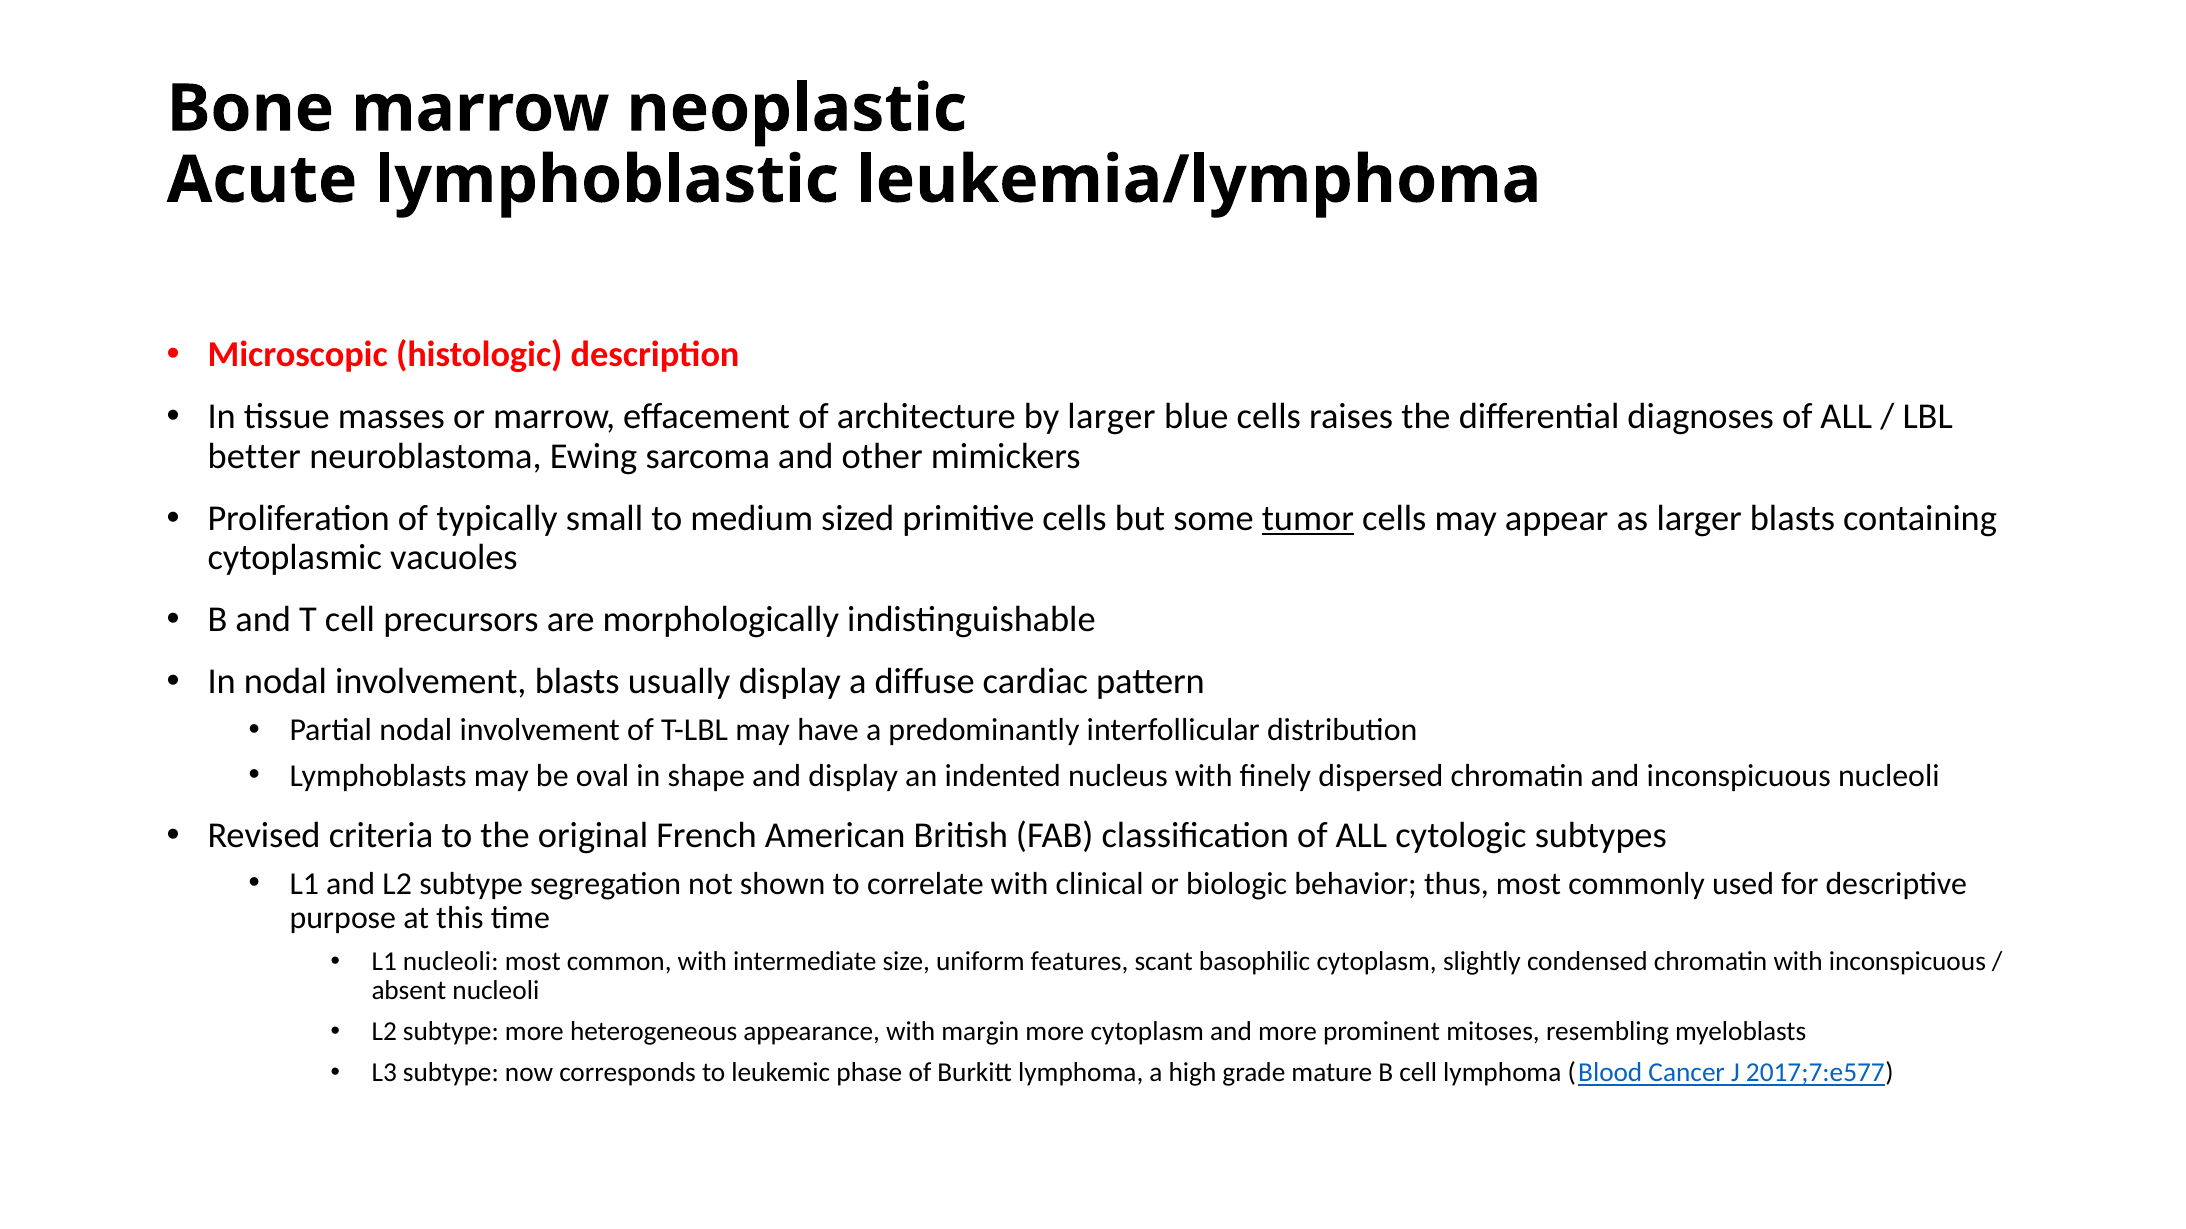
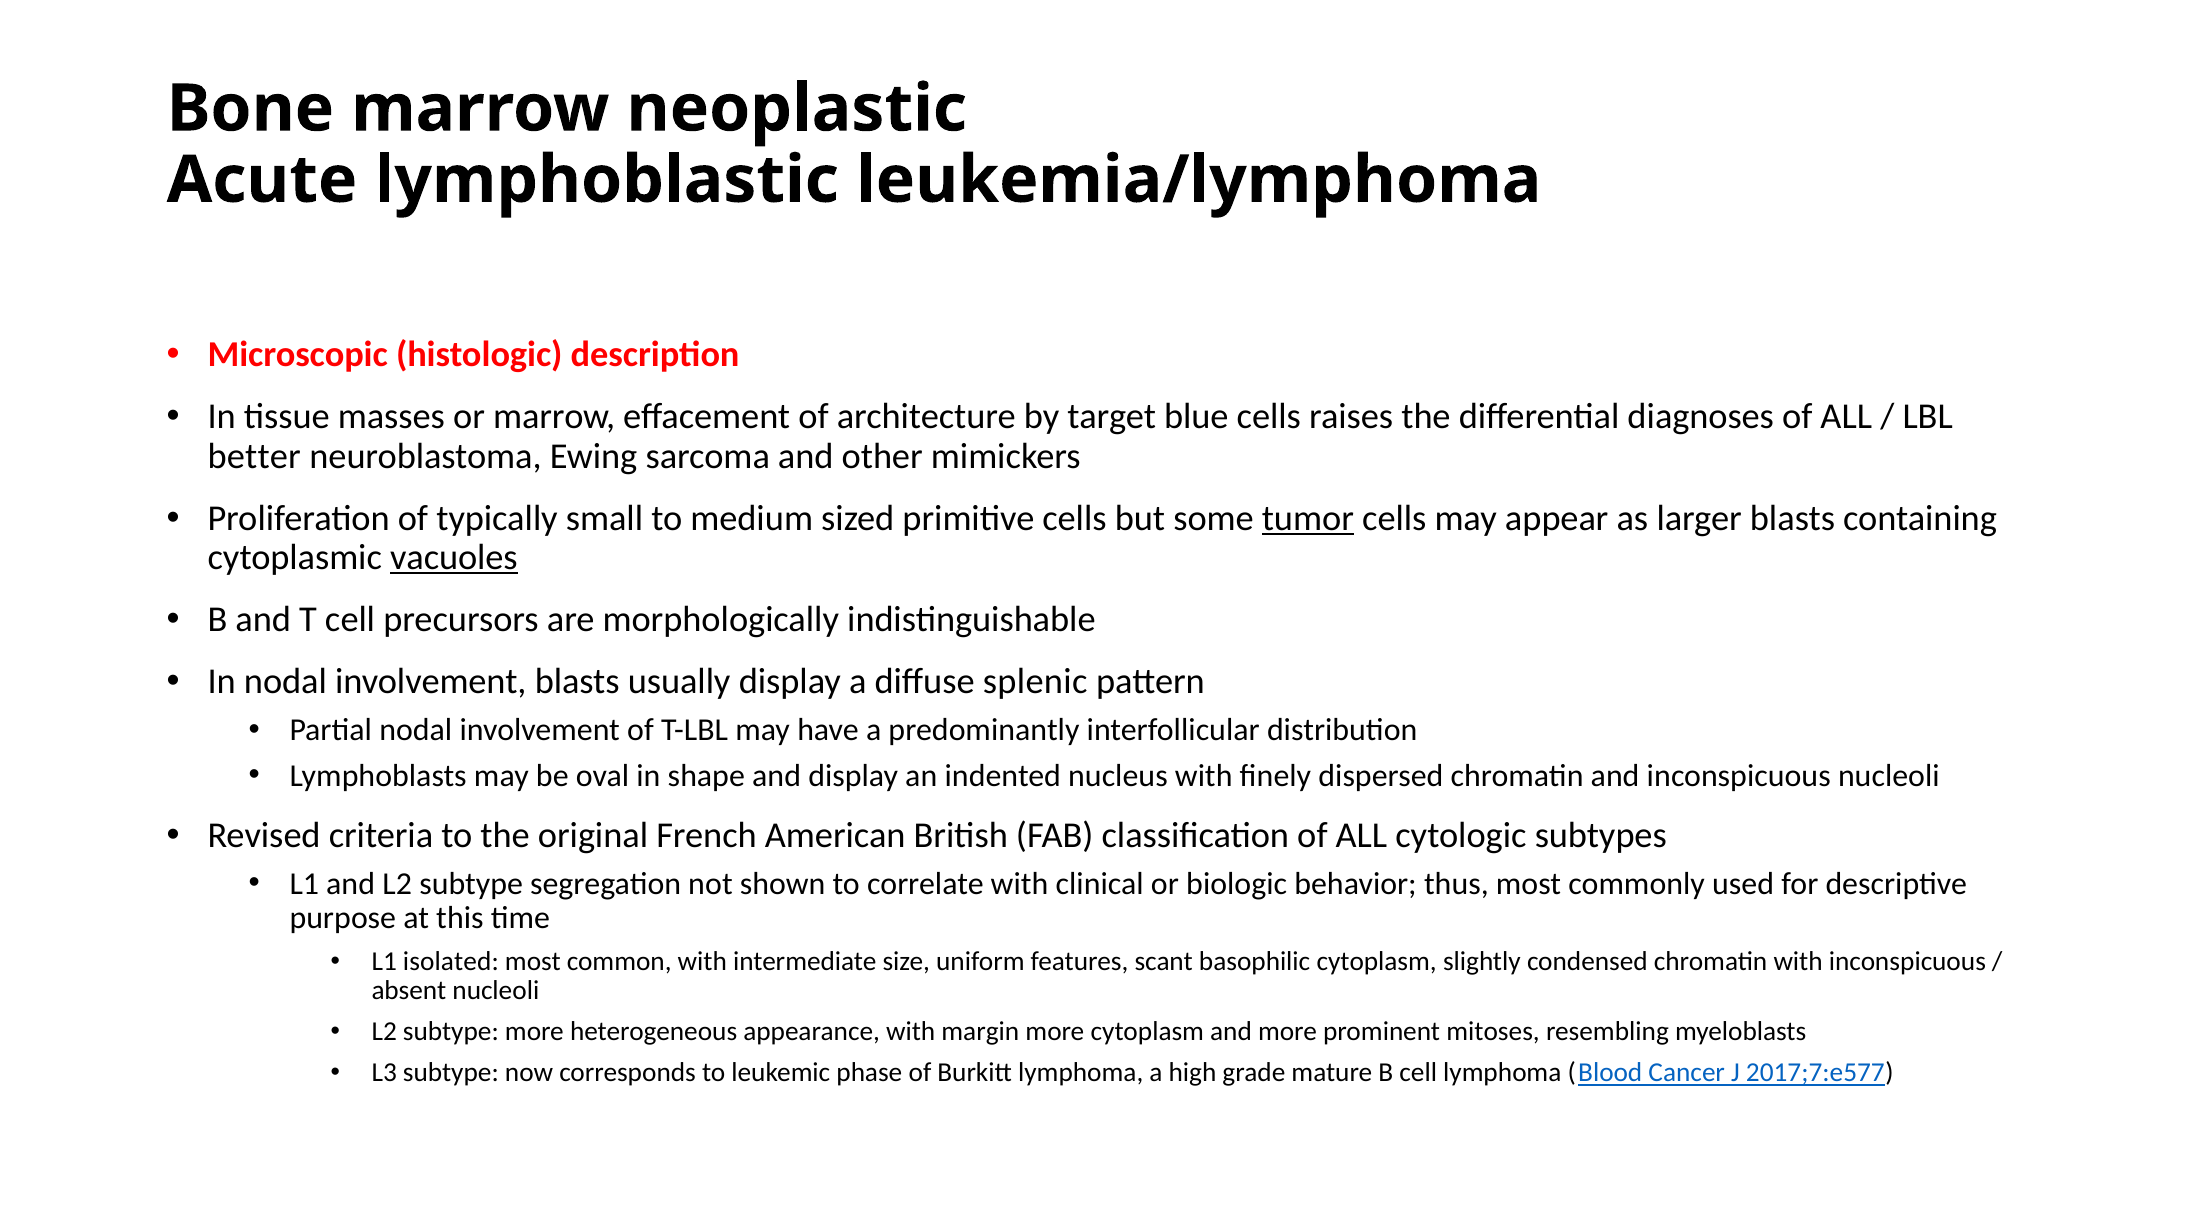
by larger: larger -> target (1112, 417)
vacuoles underline: none -> present (454, 558)
cardiac: cardiac -> splenic (1035, 682)
L1 nucleoli: nucleoli -> isolated (451, 962)
